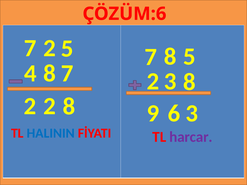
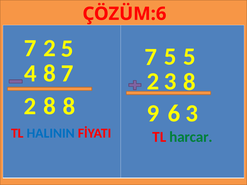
8: 8 -> 5 (170, 57)
2 2: 2 -> 8 (50, 106)
harcar colour: purple -> green (191, 137)
